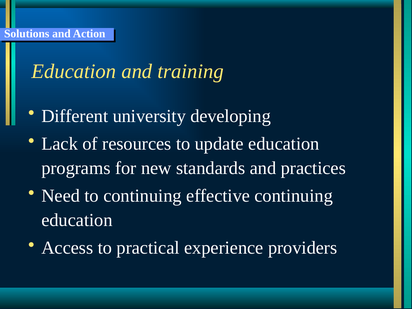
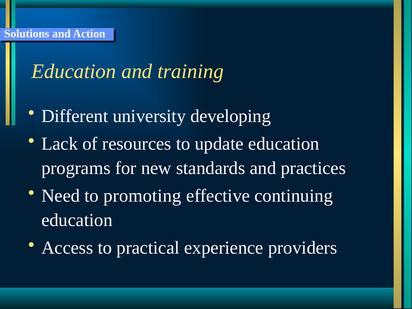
to continuing: continuing -> promoting (142, 196)
